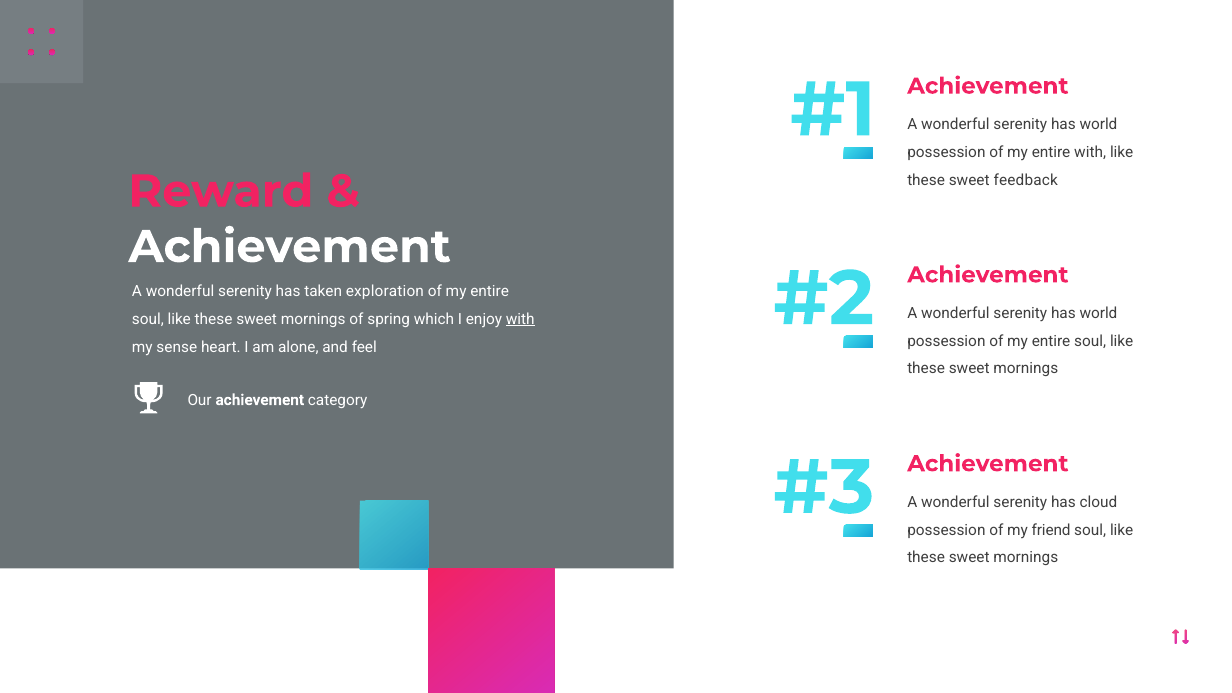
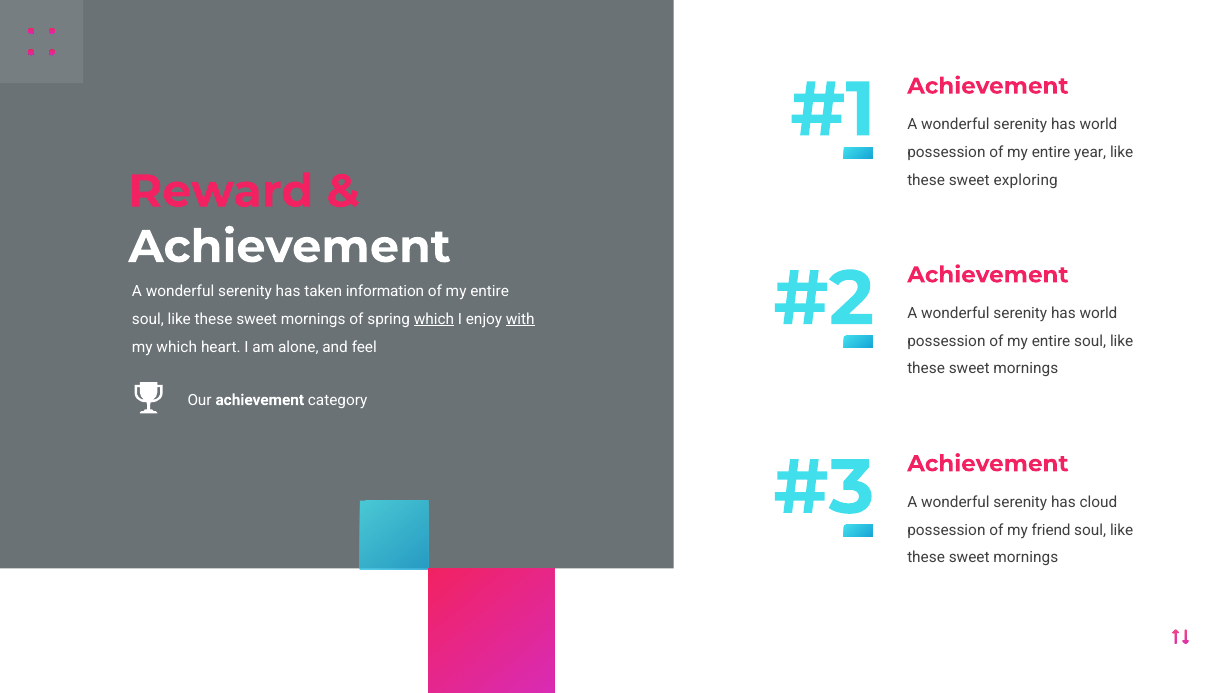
entire with: with -> year (1090, 152)
feedback: feedback -> exploring (1026, 180)
exploration: exploration -> information (385, 292)
which underline: none -> present (434, 319)
my sense: sense -> which (177, 347)
